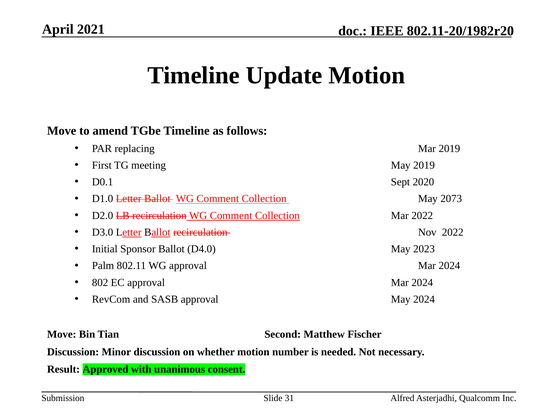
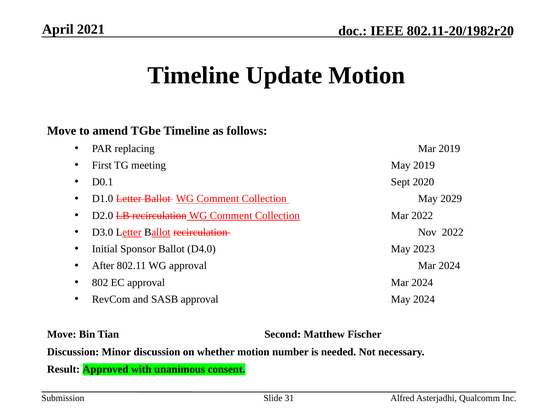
2073: 2073 -> 2029 (451, 199)
Palm: Palm -> After (103, 266)
